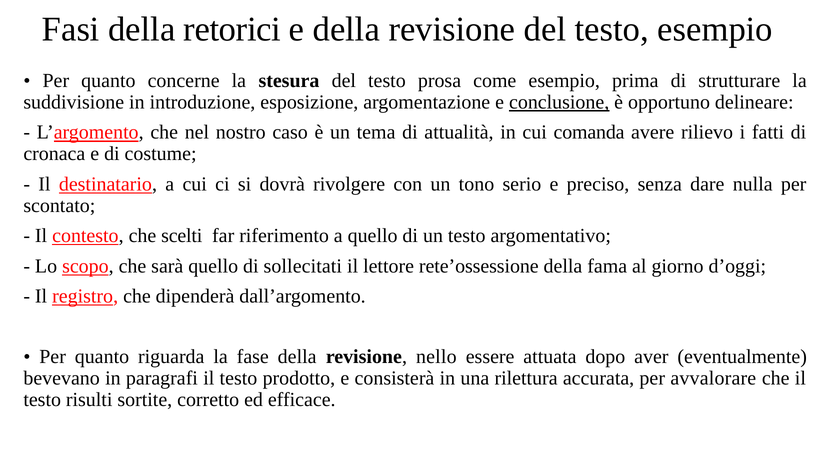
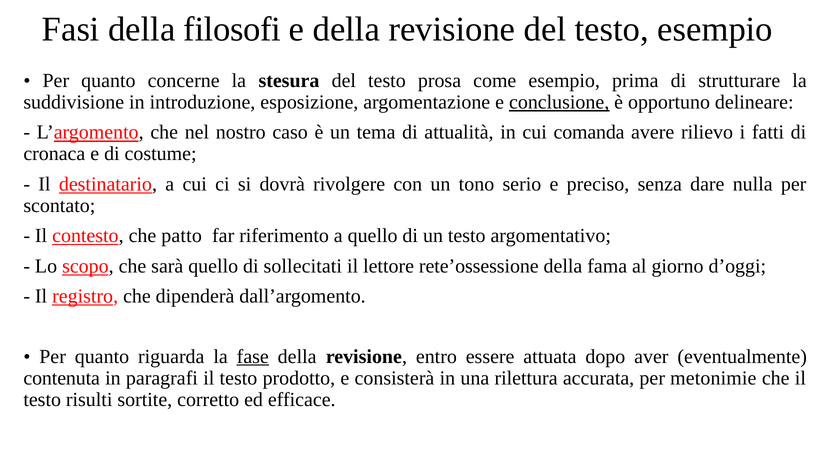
retorici: retorici -> filosofi (232, 29)
scelti: scelti -> patto (182, 236)
fase underline: none -> present (253, 357)
nello: nello -> entro (436, 357)
bevevano: bevevano -> contenuta (62, 378)
avvalorare: avvalorare -> metonimie (713, 378)
